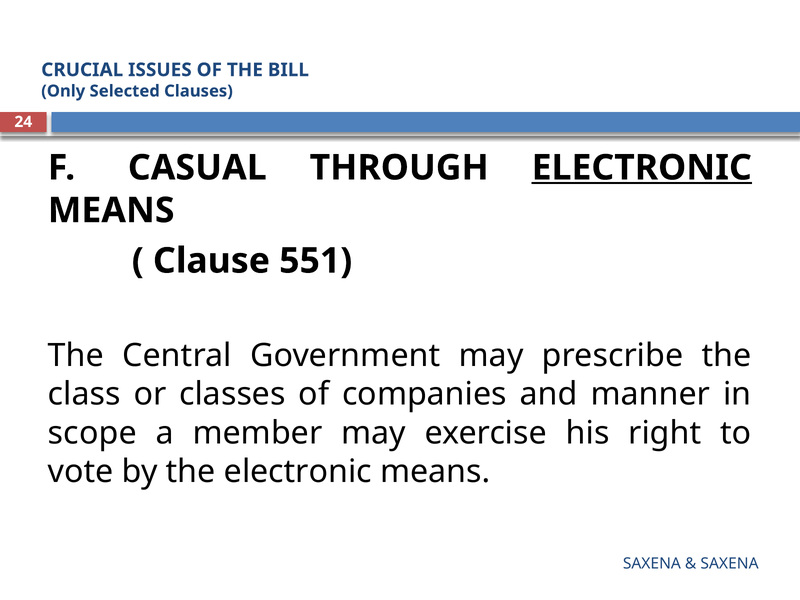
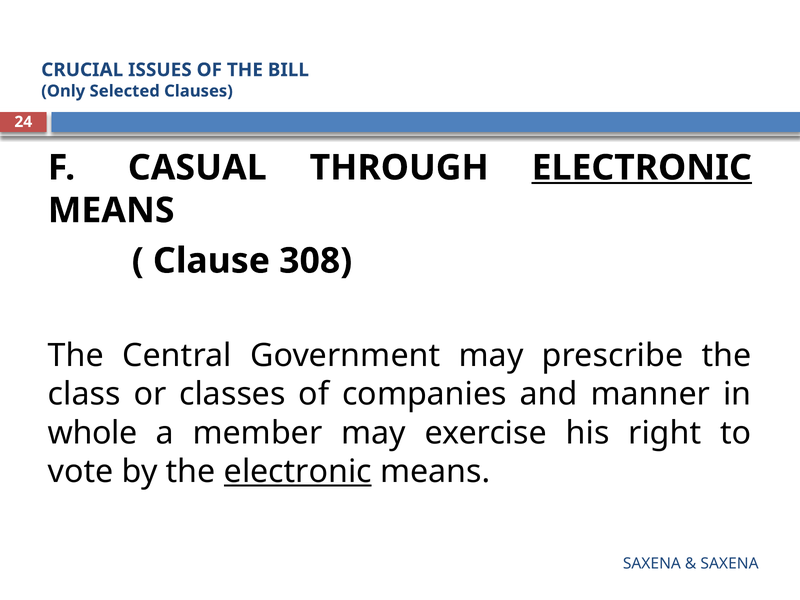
551: 551 -> 308 (316, 261)
scope: scope -> whole (93, 433)
electronic underline: none -> present (298, 472)
